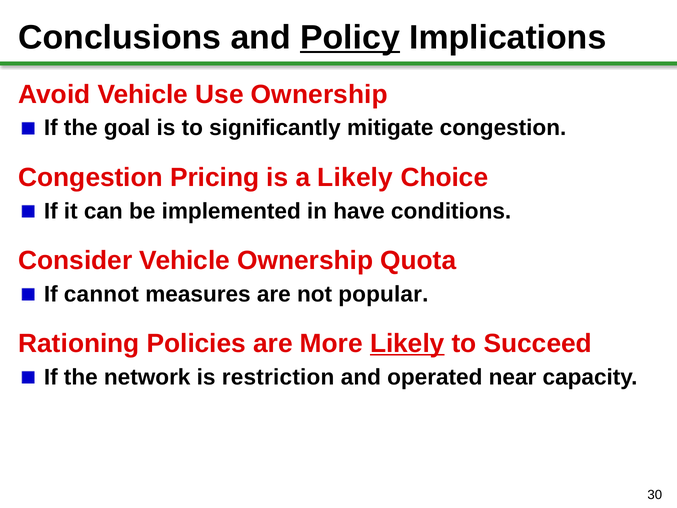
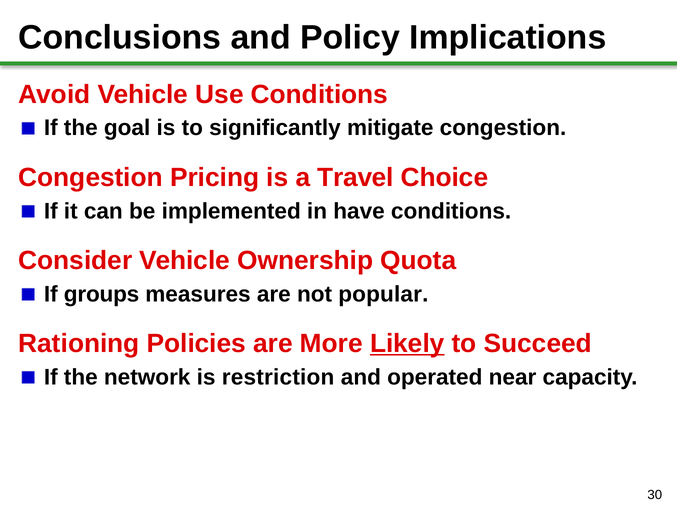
Policy underline: present -> none (350, 37)
Use Ownership: Ownership -> Conditions (319, 94)
a Likely: Likely -> Travel (356, 177)
cannot: cannot -> groups (102, 294)
